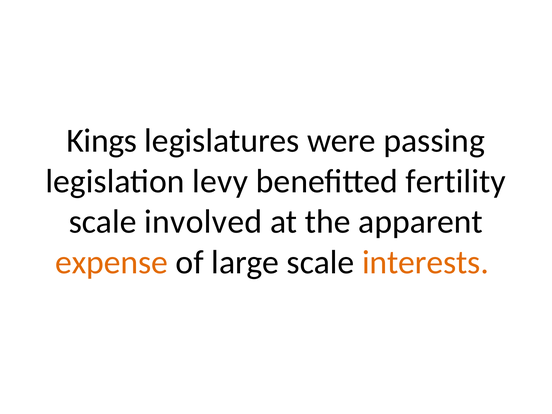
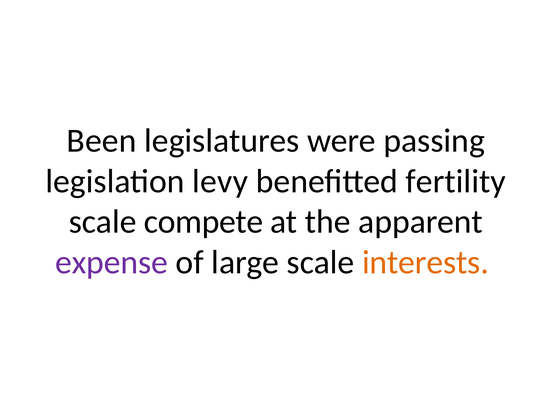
Kings: Kings -> Been (102, 141)
involved: involved -> compete (203, 222)
expense colour: orange -> purple (112, 262)
